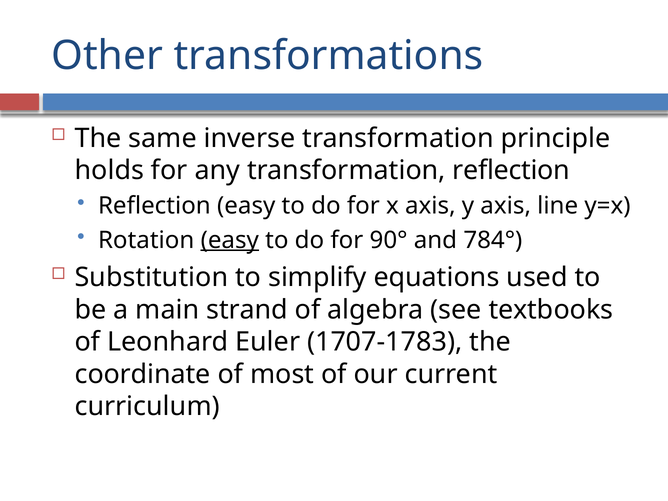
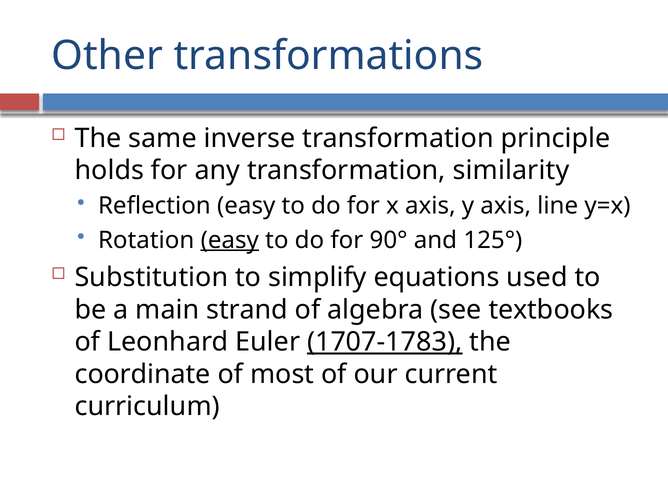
transformation reflection: reflection -> similarity (511, 171)
784°: 784° -> 125° (493, 240)
1707-1783 underline: none -> present (385, 342)
